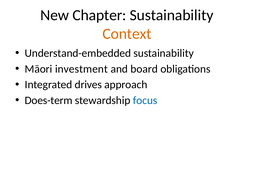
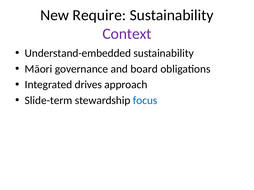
Chapter: Chapter -> Require (99, 15)
Context colour: orange -> purple (127, 34)
investment: investment -> governance (81, 69)
Does-term: Does-term -> Slide-term (49, 101)
